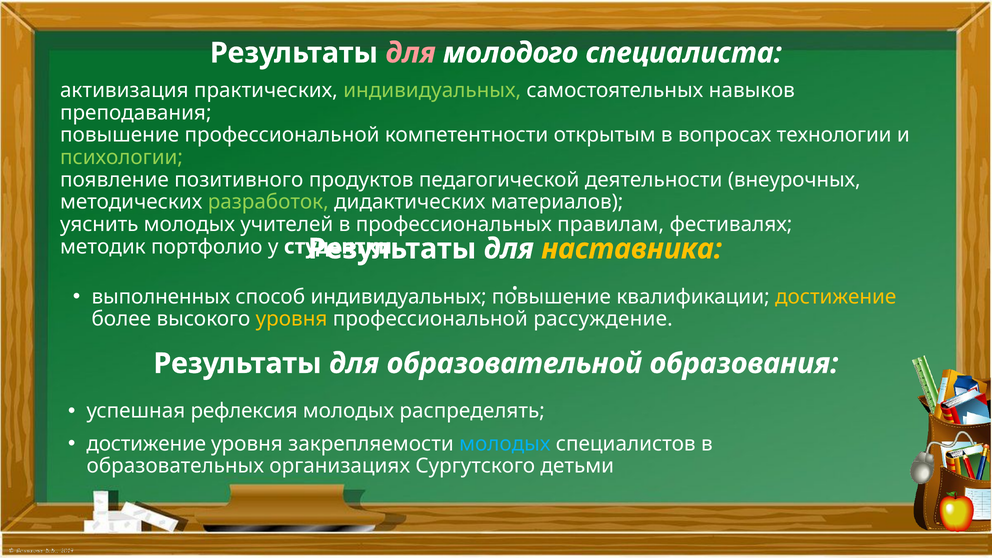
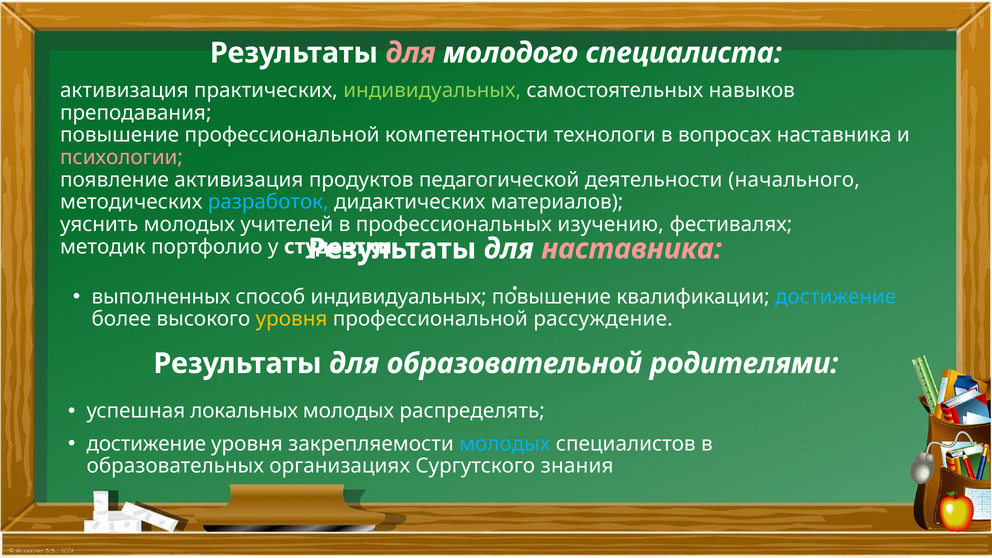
открытым: открытым -> технологи (605, 135)
вопросах технологии: технологии -> наставника (834, 135)
психологии colour: light green -> pink (122, 157)
появление позитивного: позитивного -> активизация (239, 180)
внеурочных: внеурочных -> начального (794, 180)
разработок colour: light green -> light blue (268, 202)
правилам: правилам -> изучению (611, 224)
наставника colour: yellow -> pink (632, 249)
достижение colour: yellow -> light blue (836, 297)
образования: образования -> родителями (744, 363)
рефлексия: рефлексия -> локальных (244, 411)
детьми: детьми -> знания (577, 466)
